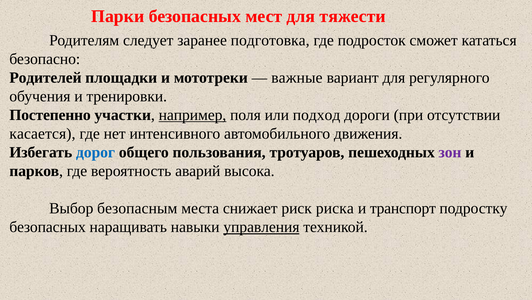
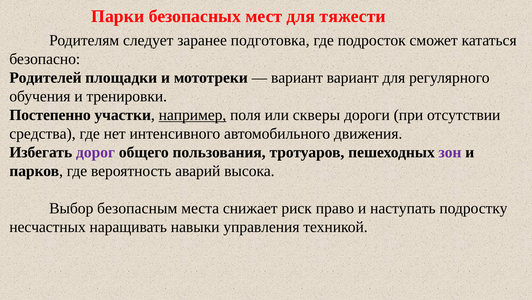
важные: важные -> вариант (297, 77)
подход: подход -> скверы (316, 115)
касается: касается -> средства (42, 133)
дорог colour: blue -> purple (96, 152)
риска: риска -> право (335, 208)
транспорт: транспорт -> наступать (403, 208)
безопасных: безопасных -> несчастных (48, 226)
управления underline: present -> none (261, 226)
